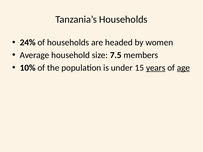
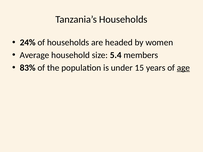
7.5: 7.5 -> 5.4 (116, 55)
10%: 10% -> 83% (28, 68)
years underline: present -> none (156, 68)
